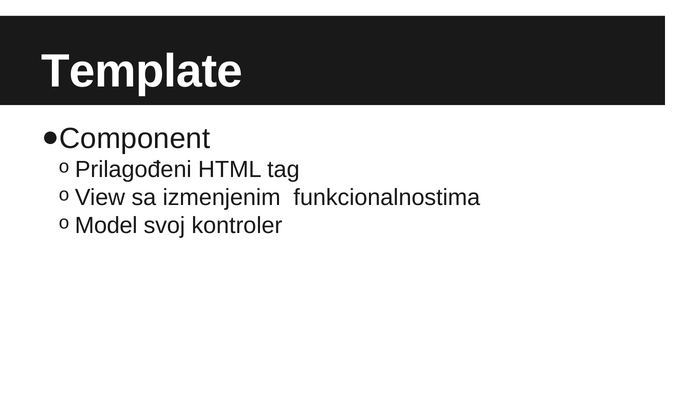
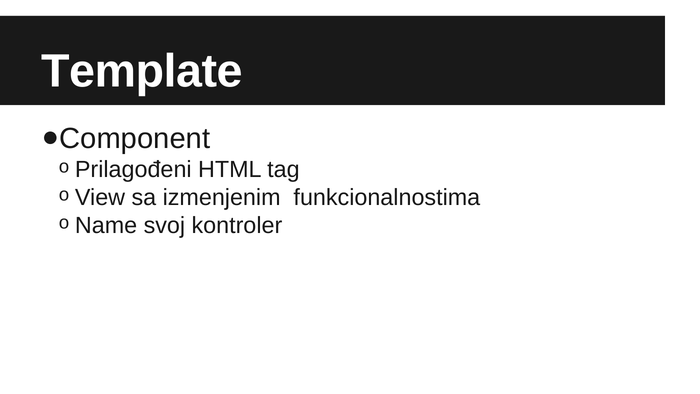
Model: Model -> Name (106, 225)
